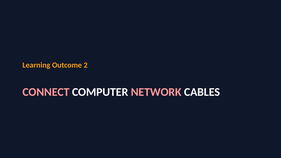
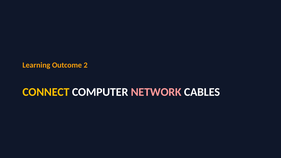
CONNECT colour: pink -> yellow (46, 92)
